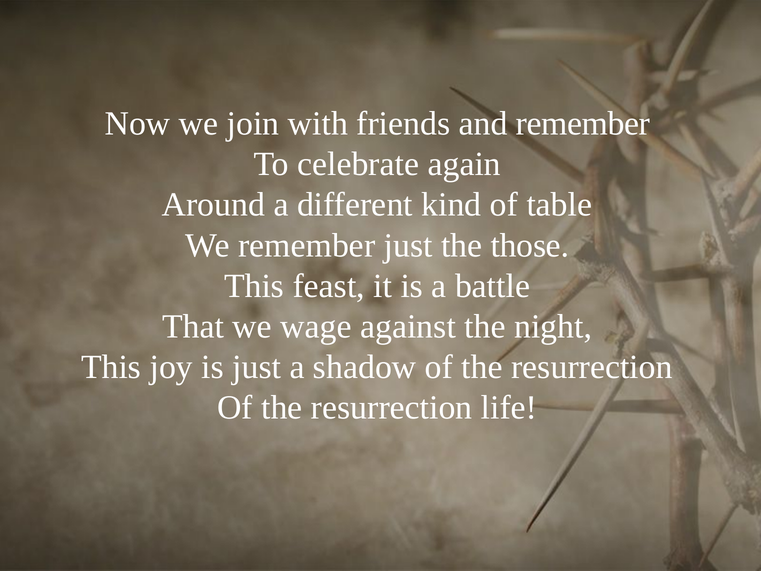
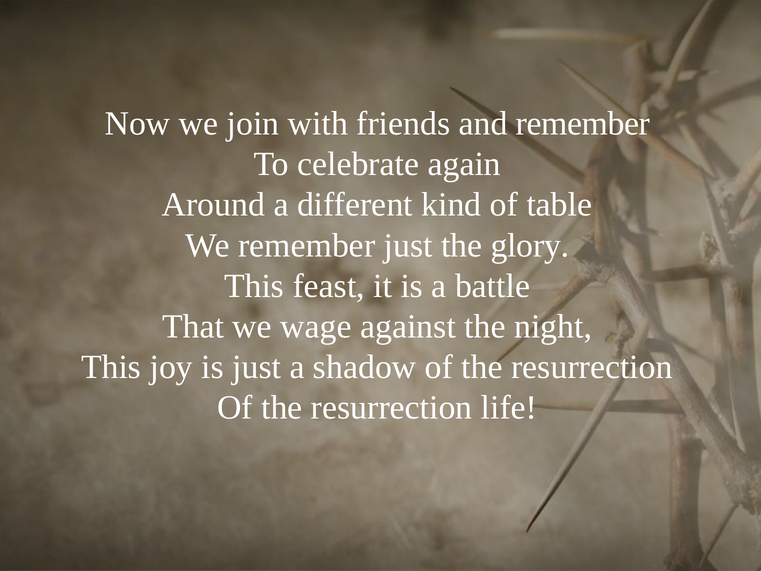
those: those -> glory (530, 245)
